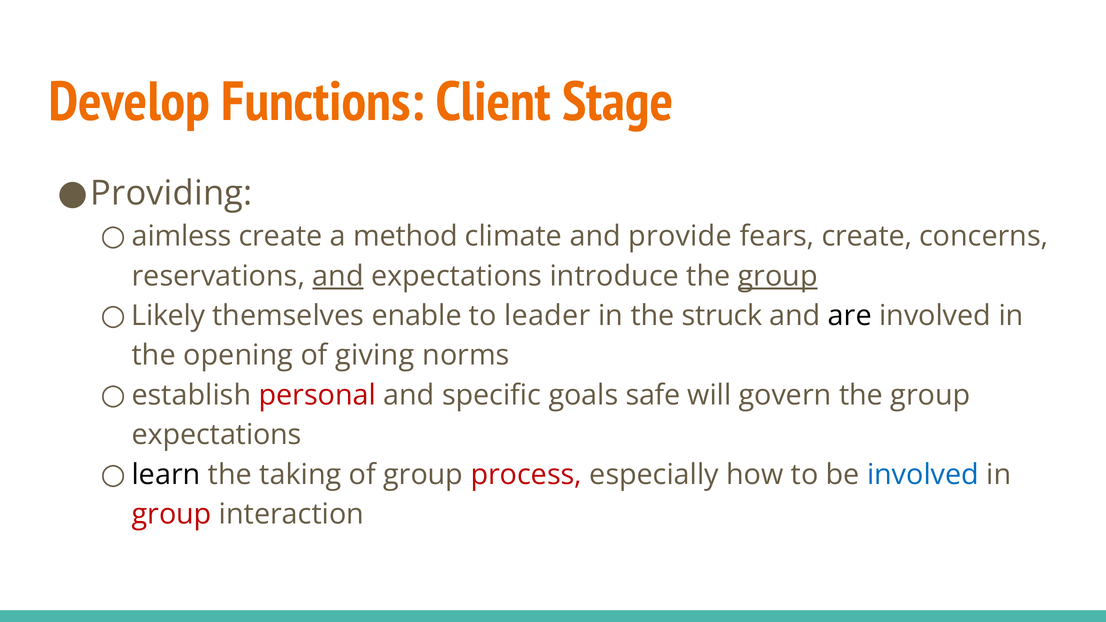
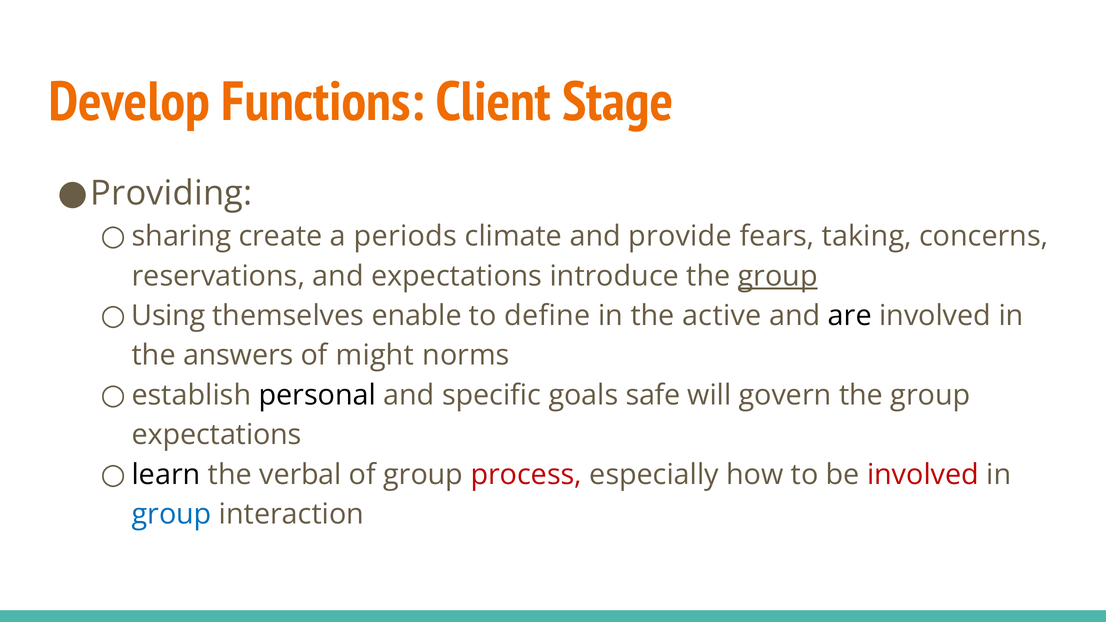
aimless: aimless -> sharing (181, 236)
method: method -> periods (405, 236)
fears create: create -> taking (867, 236)
and underline: present -> none (338, 276)
Likely: Likely -> Using (168, 316)
leader: leader -> define (547, 316)
struck: struck -> active (722, 316)
opening: opening -> answers (238, 356)
giving: giving -> might (375, 356)
personal colour: red -> black (317, 395)
taking: taking -> verbal (300, 475)
involved colour: blue -> red (923, 475)
group colour: red -> blue (172, 514)
